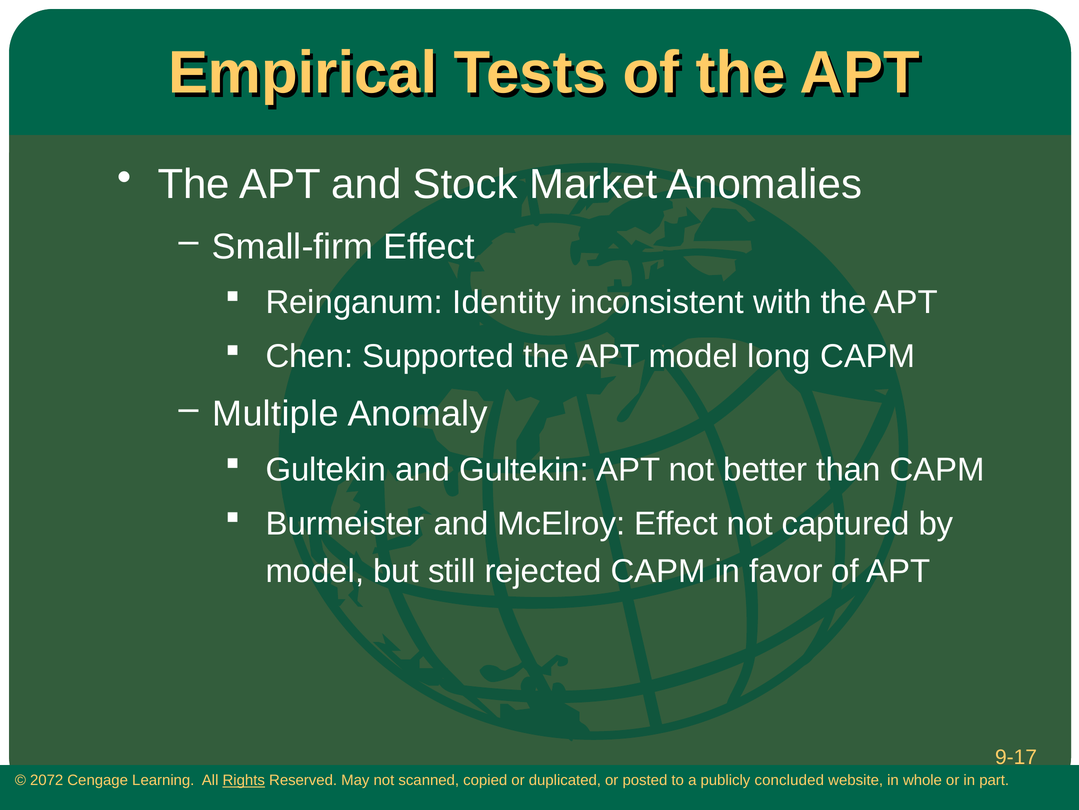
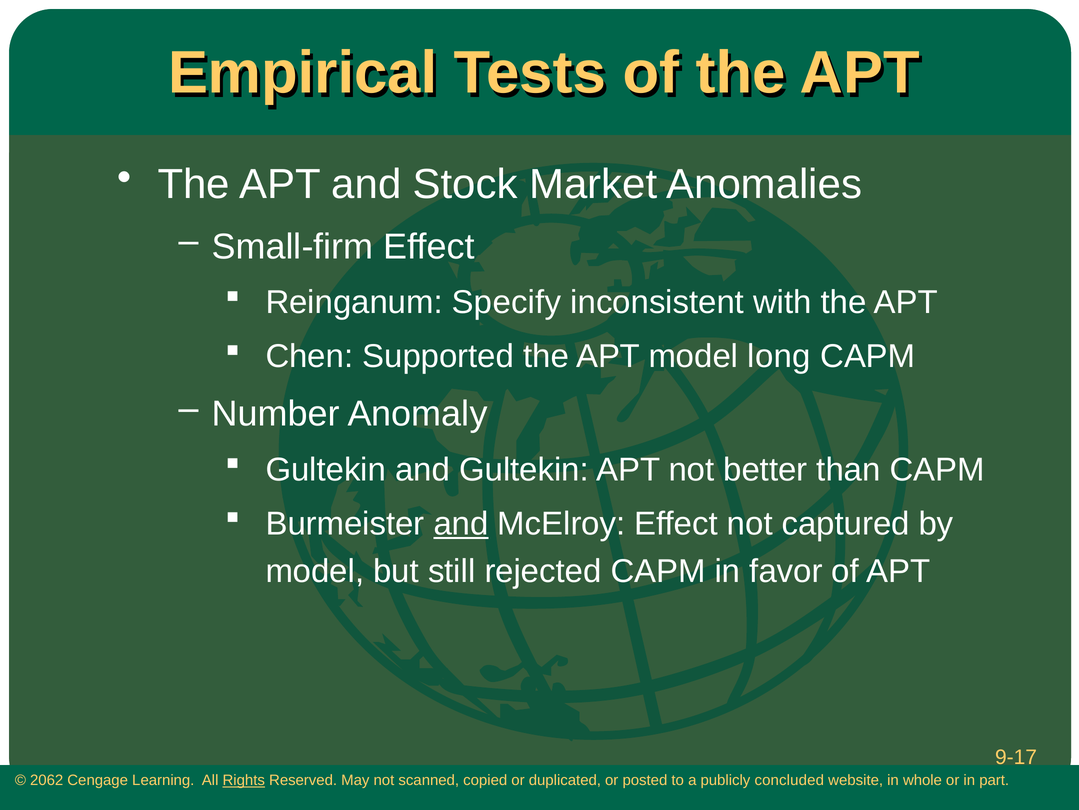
Identity: Identity -> Specify (507, 302)
Multiple: Multiple -> Number (276, 414)
and underline: none -> present (461, 523)
2072: 2072 -> 2062 (47, 780)
